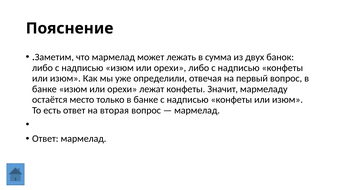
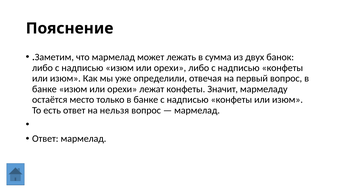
вторая: вторая -> нельзя (114, 110)
